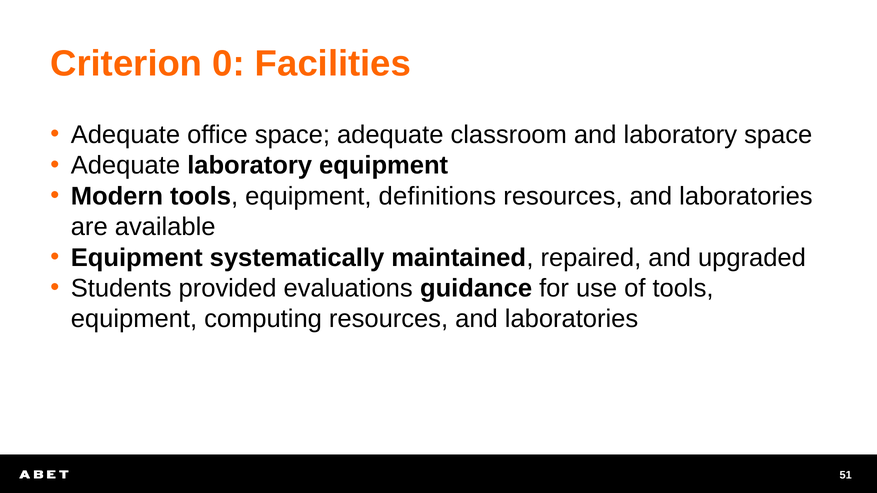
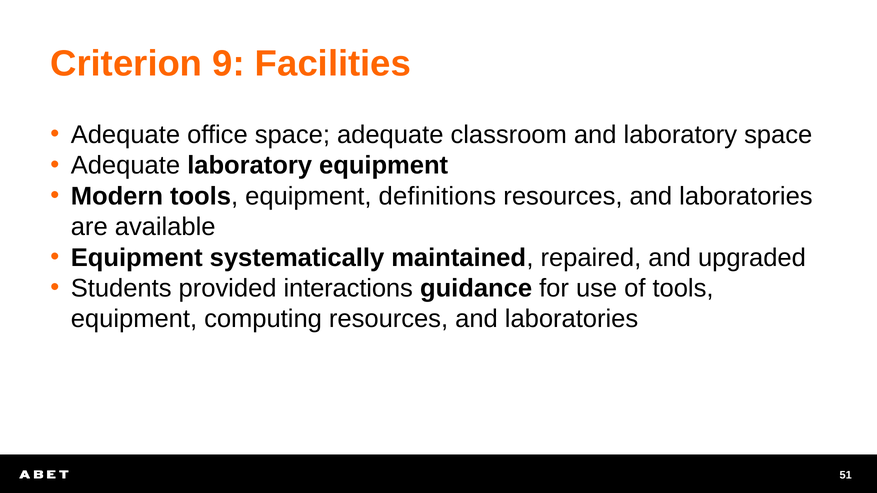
0: 0 -> 9 (229, 64)
evaluations: evaluations -> interactions (348, 289)
